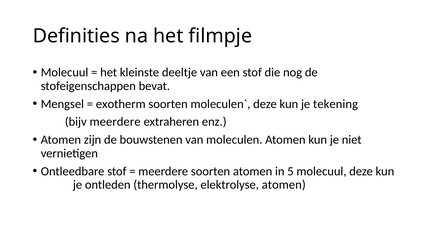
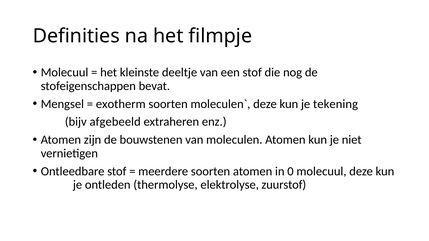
bijv meerdere: meerdere -> afgebeeld (115, 122)
5: 5 -> 0 (290, 172)
elektrolyse atomen: atomen -> zuurstof (284, 185)
